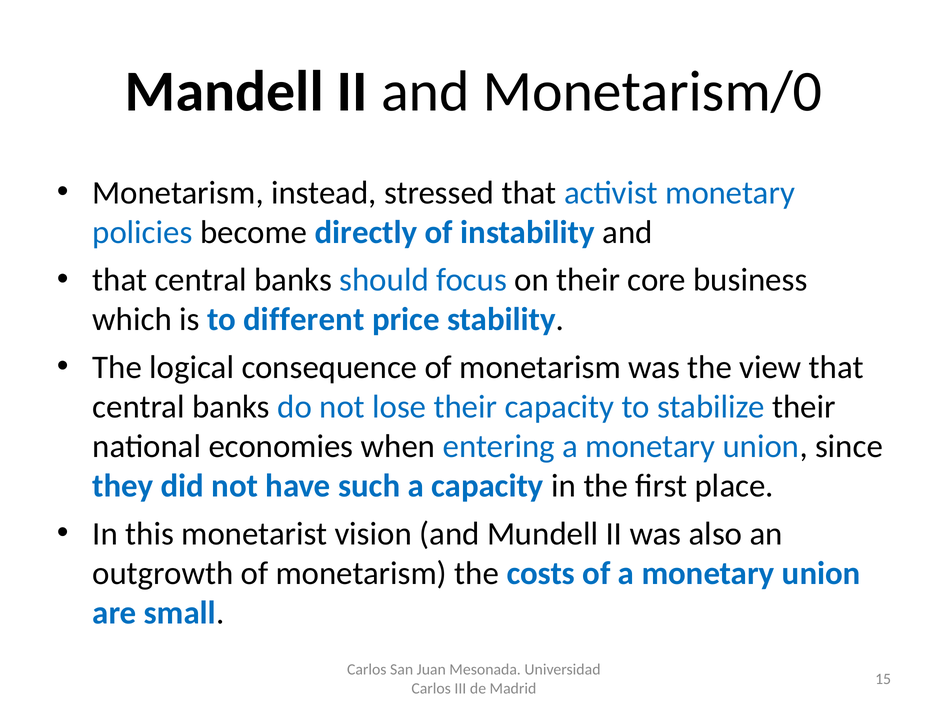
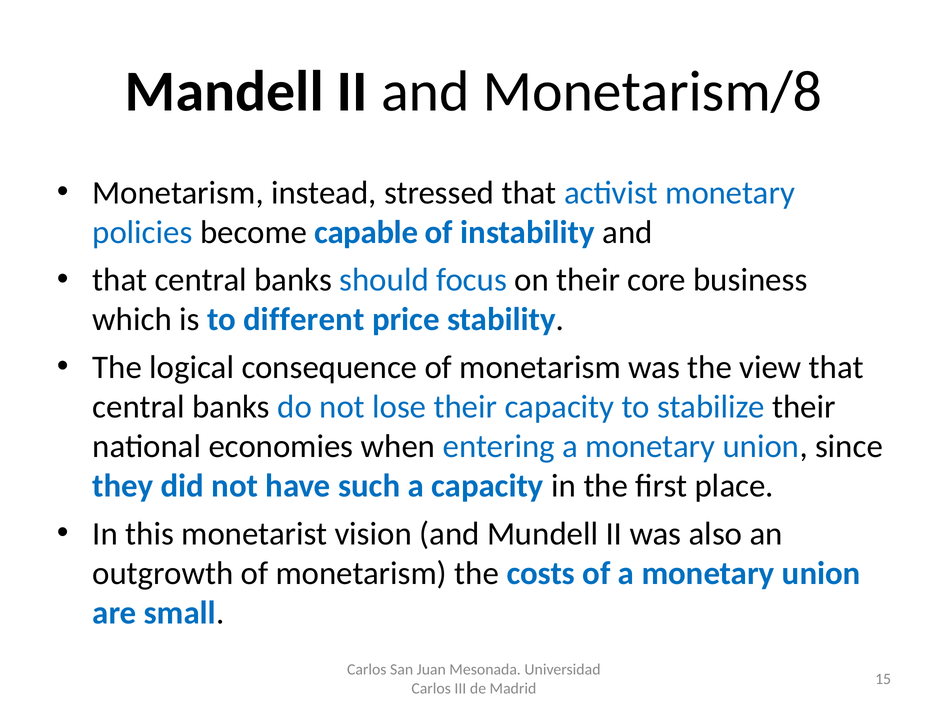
Monetarism/0: Monetarism/0 -> Monetarism/8 (653, 92)
directly: directly -> capable (366, 232)
